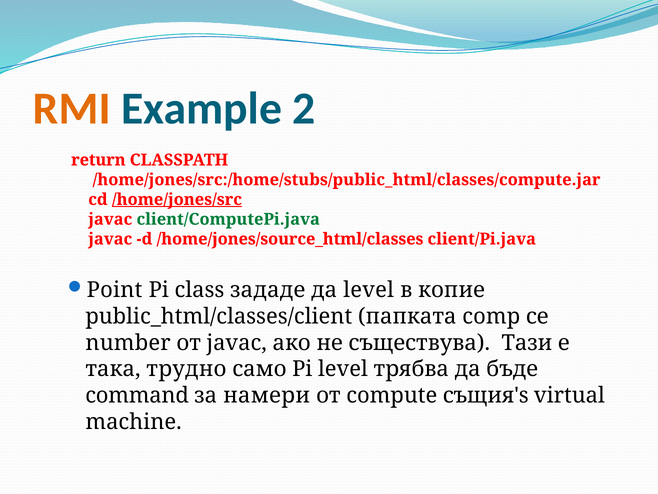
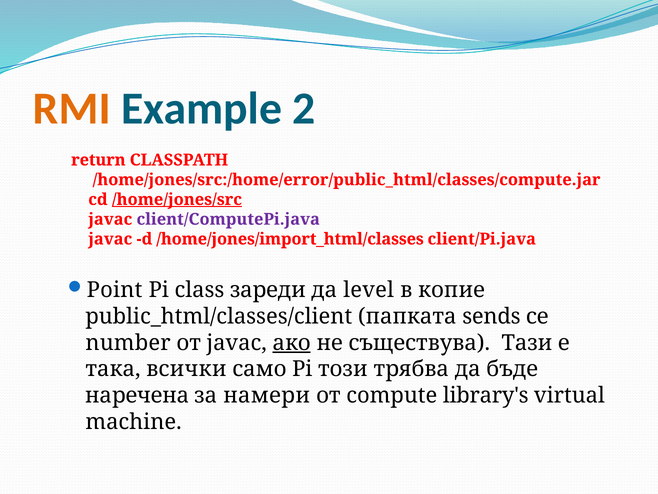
/home/jones/src:/home/stubs/public_html/classes/compute.jar: /home/jones/src:/home/stubs/public_html/classes/compute.jar -> /home/jones/src:/home/error/public_html/classes/compute.jar (347, 180)
client/ComputePi.java colour: green -> purple (228, 219)
/home/jones/source_html/classes: /home/jones/source_html/classes -> /home/jones/import_html/classes (290, 239)
зададе: зададе -> зареди (268, 290)
comp: comp -> sends (491, 316)
ако underline: none -> present (292, 342)
трудно: трудно -> всички (186, 369)
Pi level: level -> този (343, 369)
command: command -> наречена (137, 395)
същия's: същия's -> library's (486, 395)
